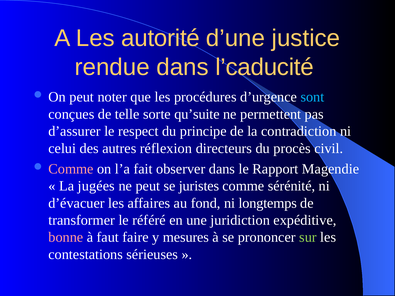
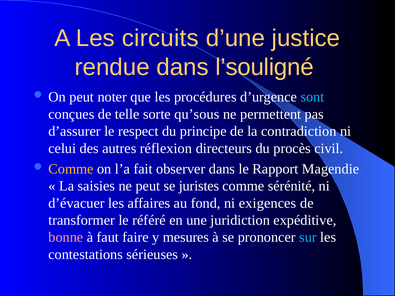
autorité: autorité -> circuits (160, 38)
l’caducité: l’caducité -> l’souligné (265, 67)
qu’suite: qu’suite -> qu’sous (197, 114)
Comme colour: pink -> yellow (71, 169)
jugées: jugées -> saisies (96, 186)
longtemps: longtemps -> exigences (268, 203)
sur colour: light green -> light blue (308, 237)
